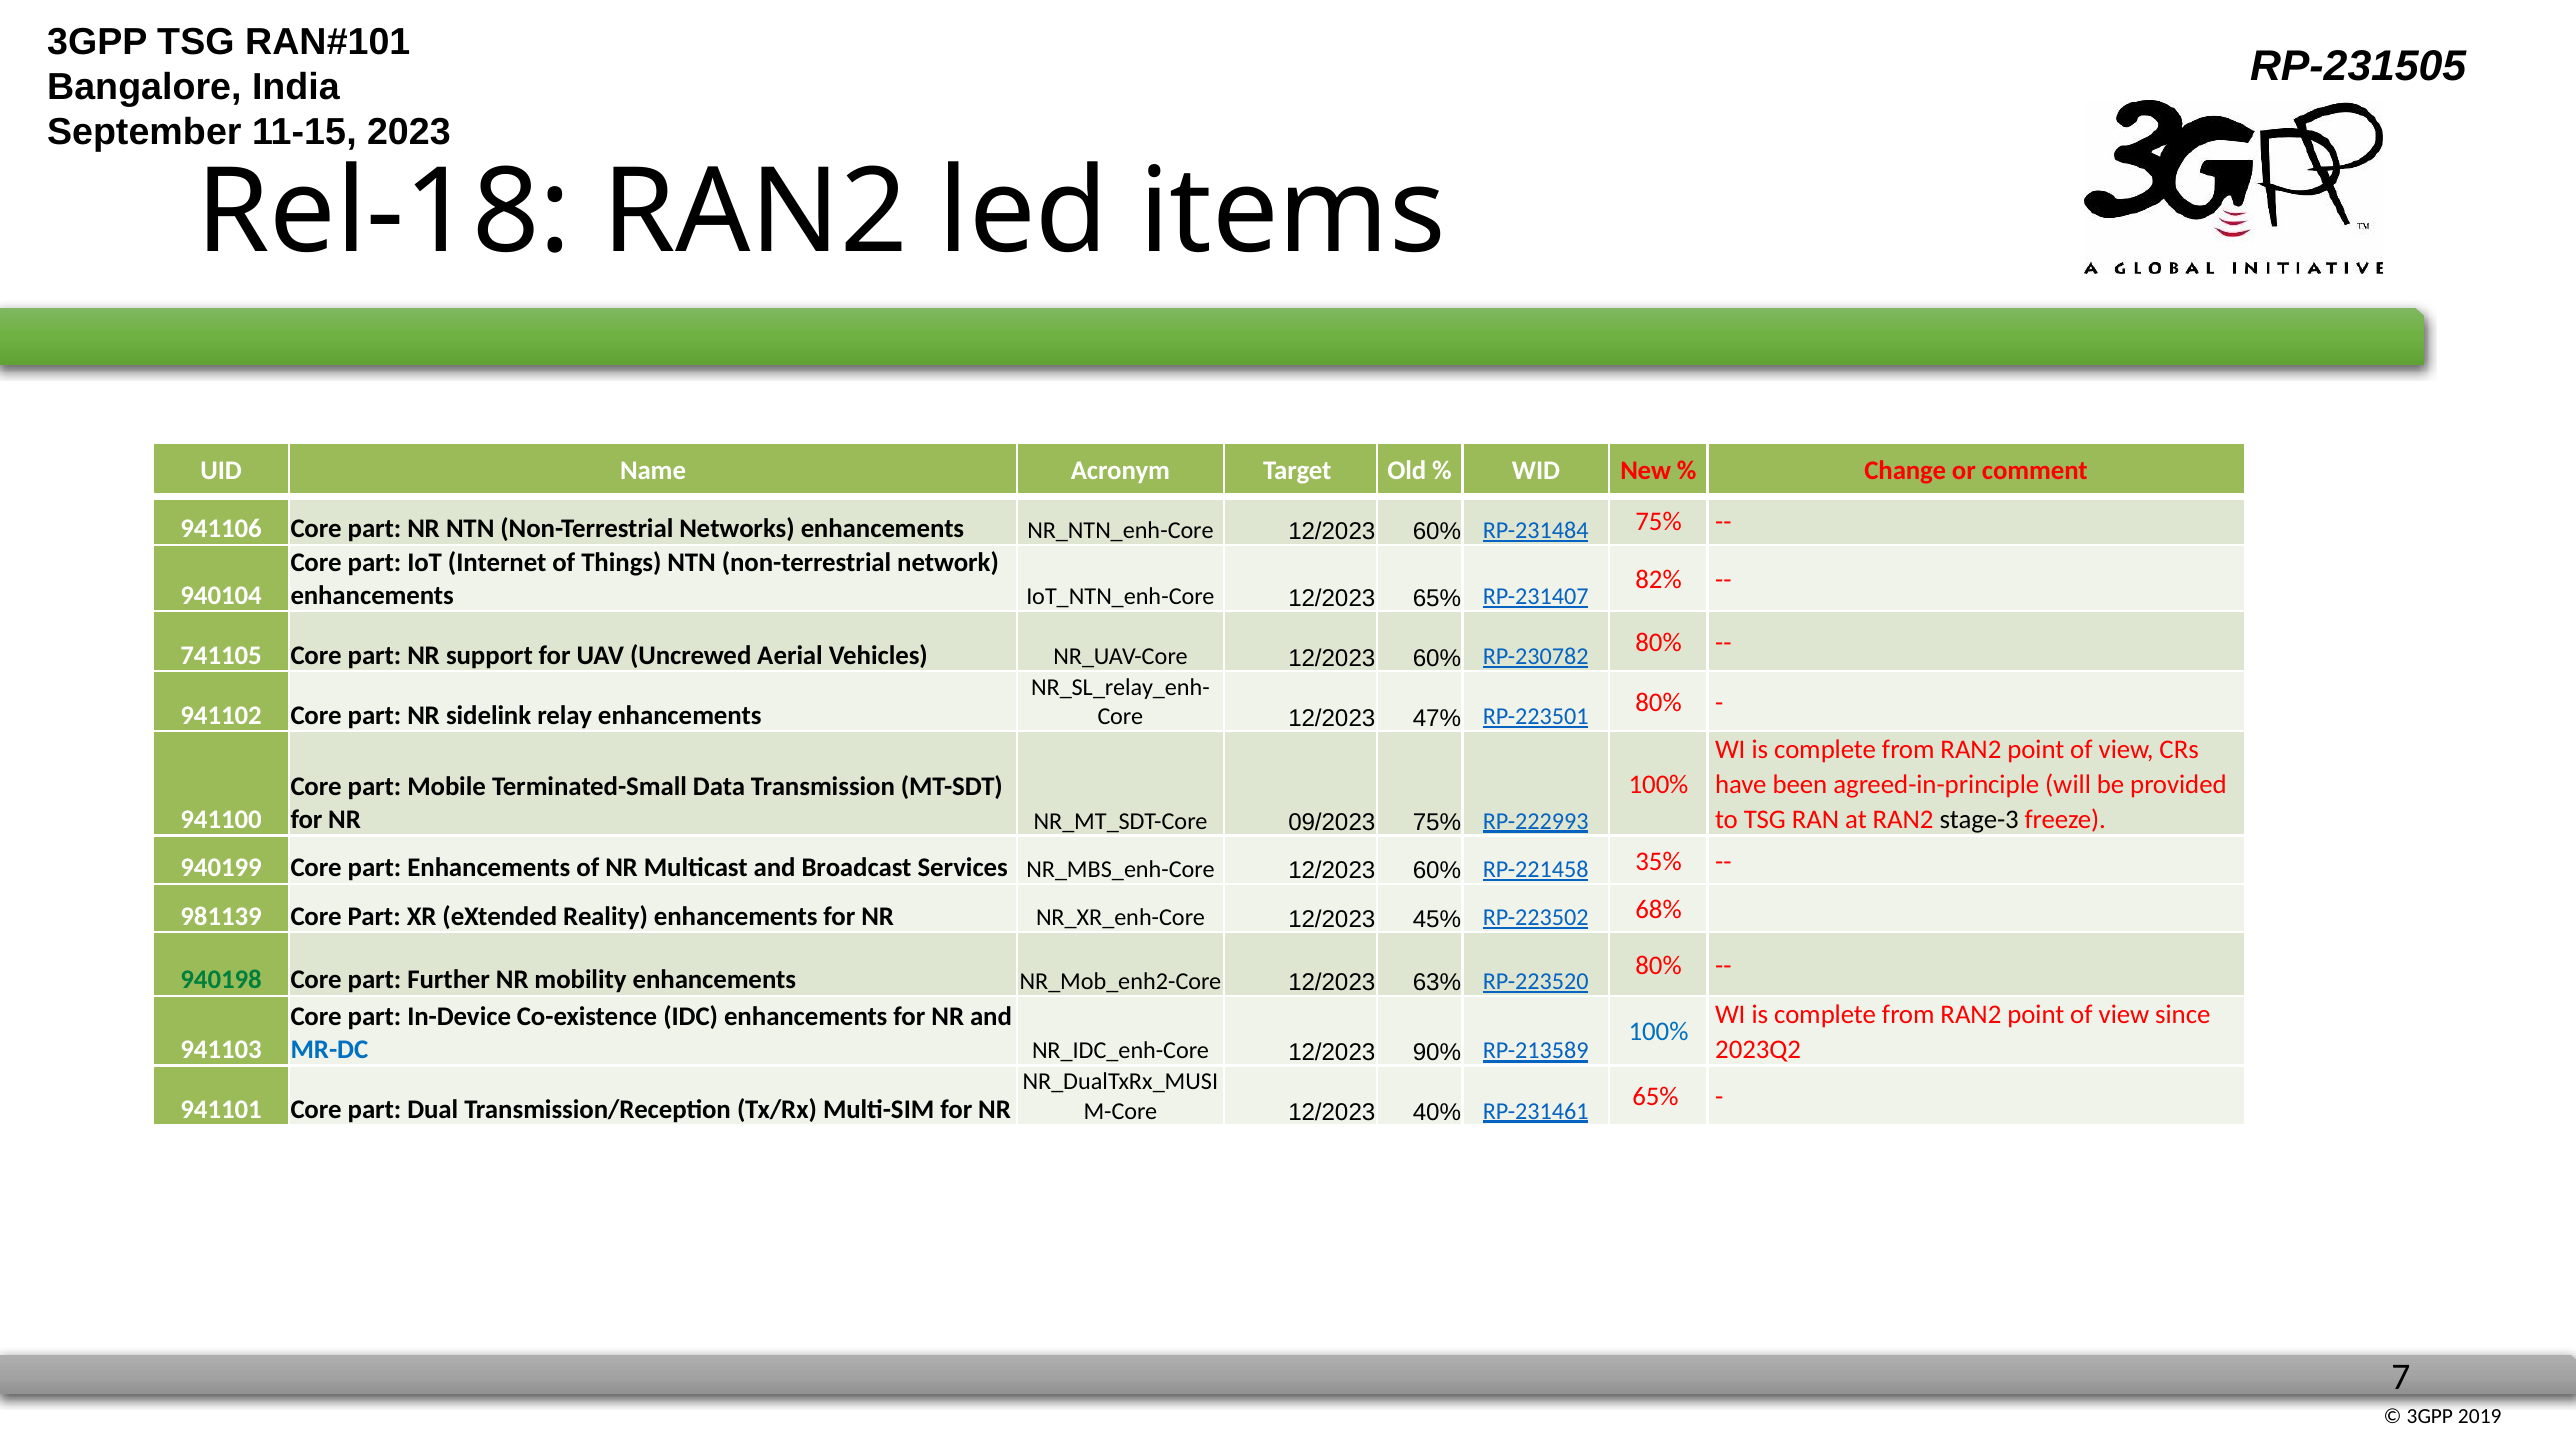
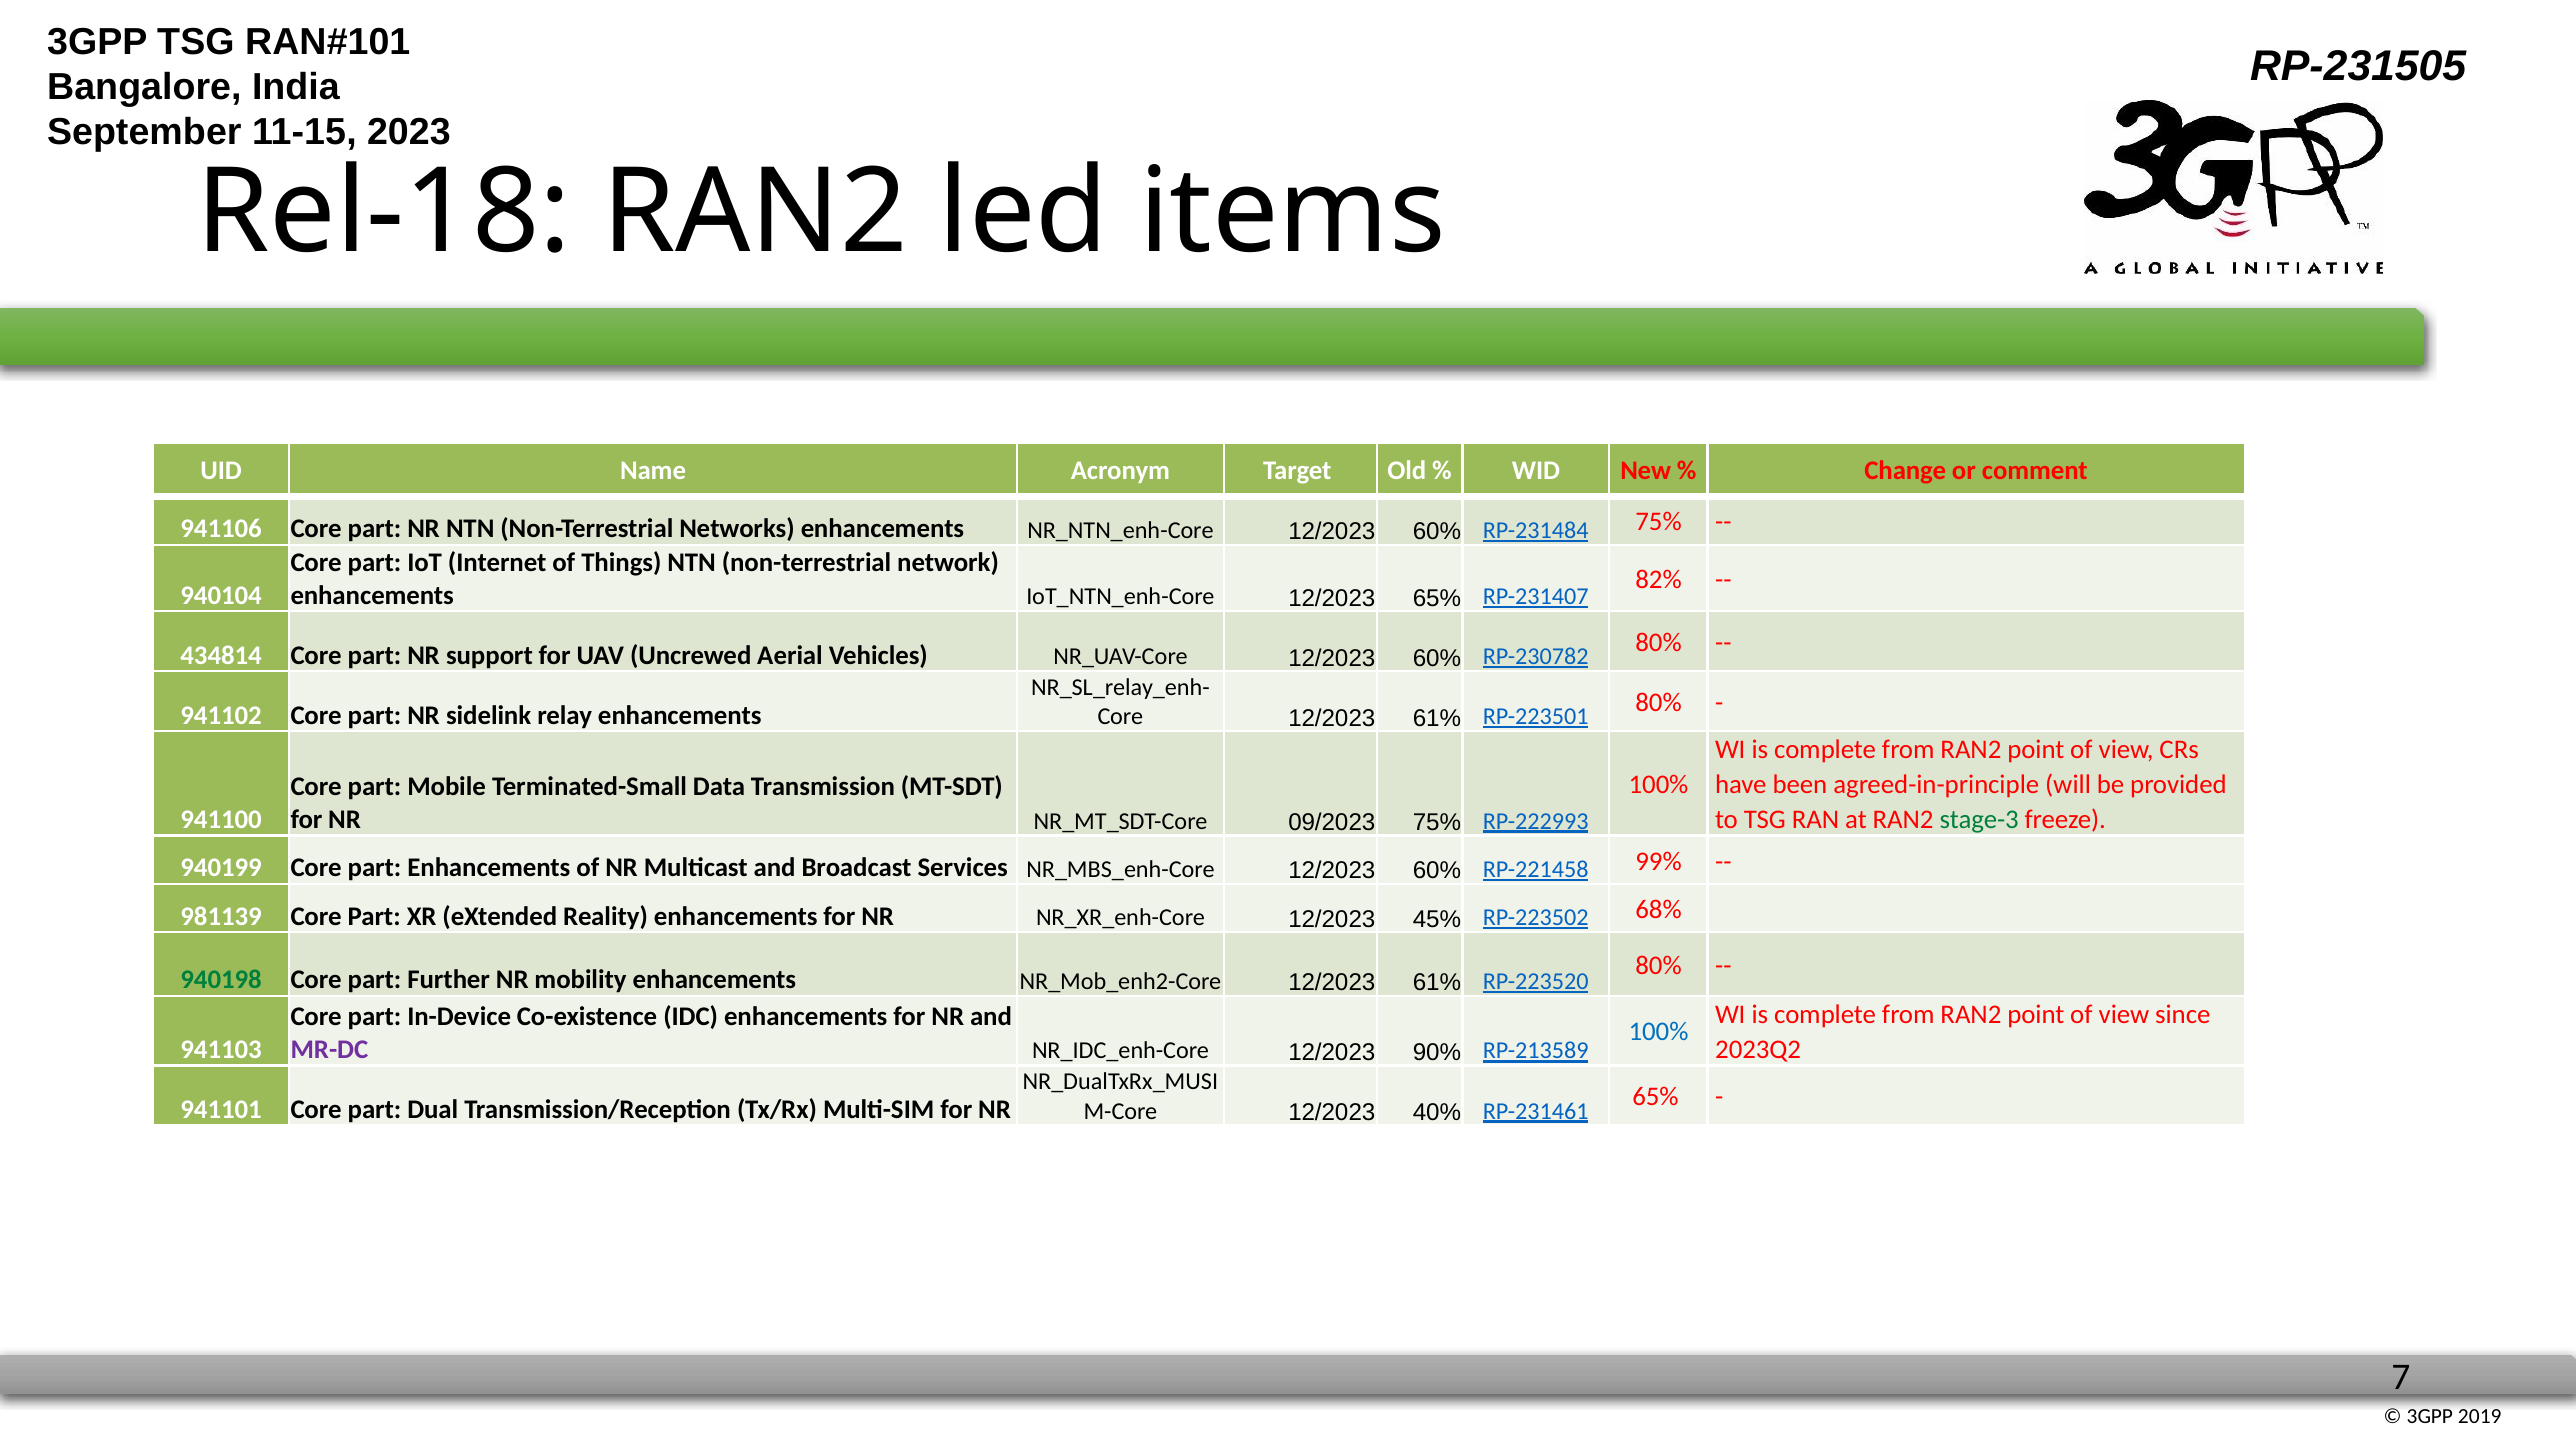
741105: 741105 -> 434814 (221, 655)
Core 12/2023 47%: 47% -> 61% (1437, 718)
stage-3 colour: black -> green (1979, 820)
35%: 35% -> 99% (1659, 861)
63%: 63% -> 61% (1437, 983)
MR-DC colour: blue -> purple (329, 1049)
